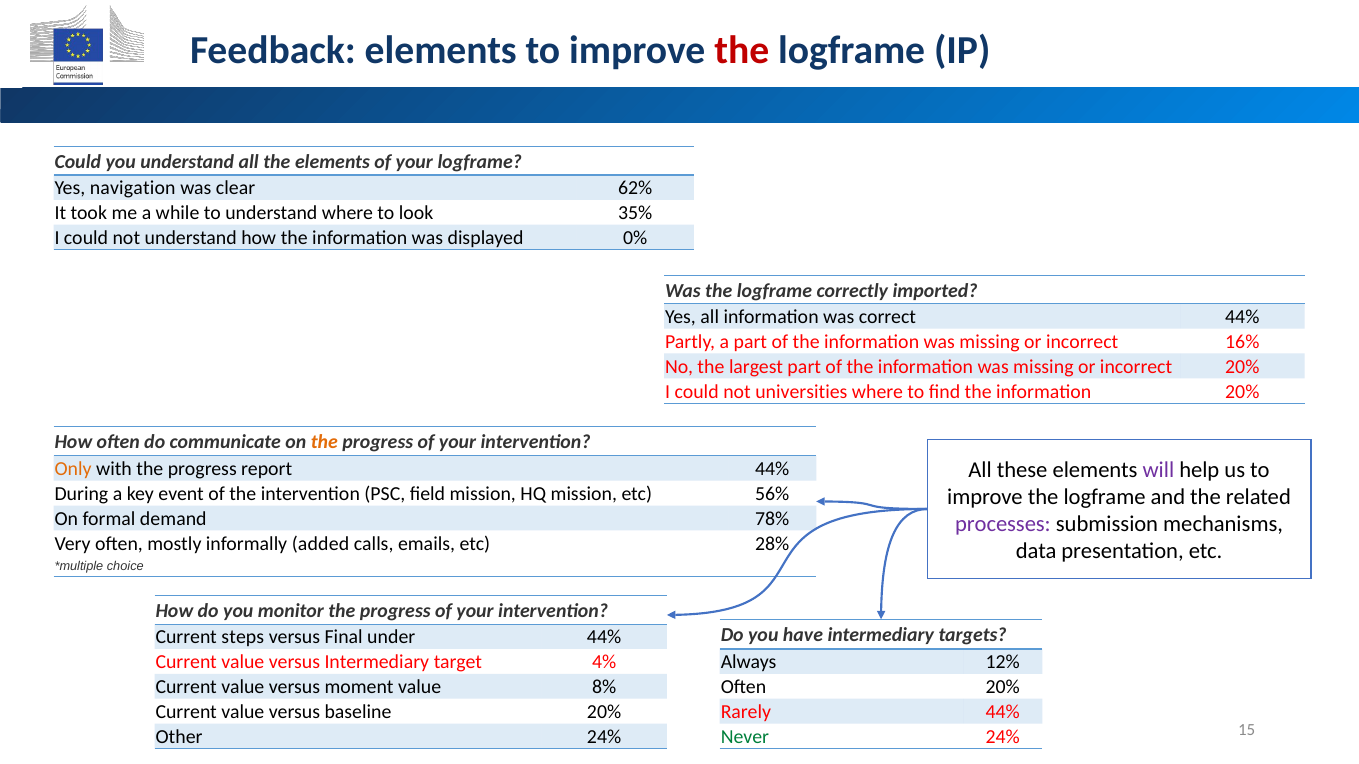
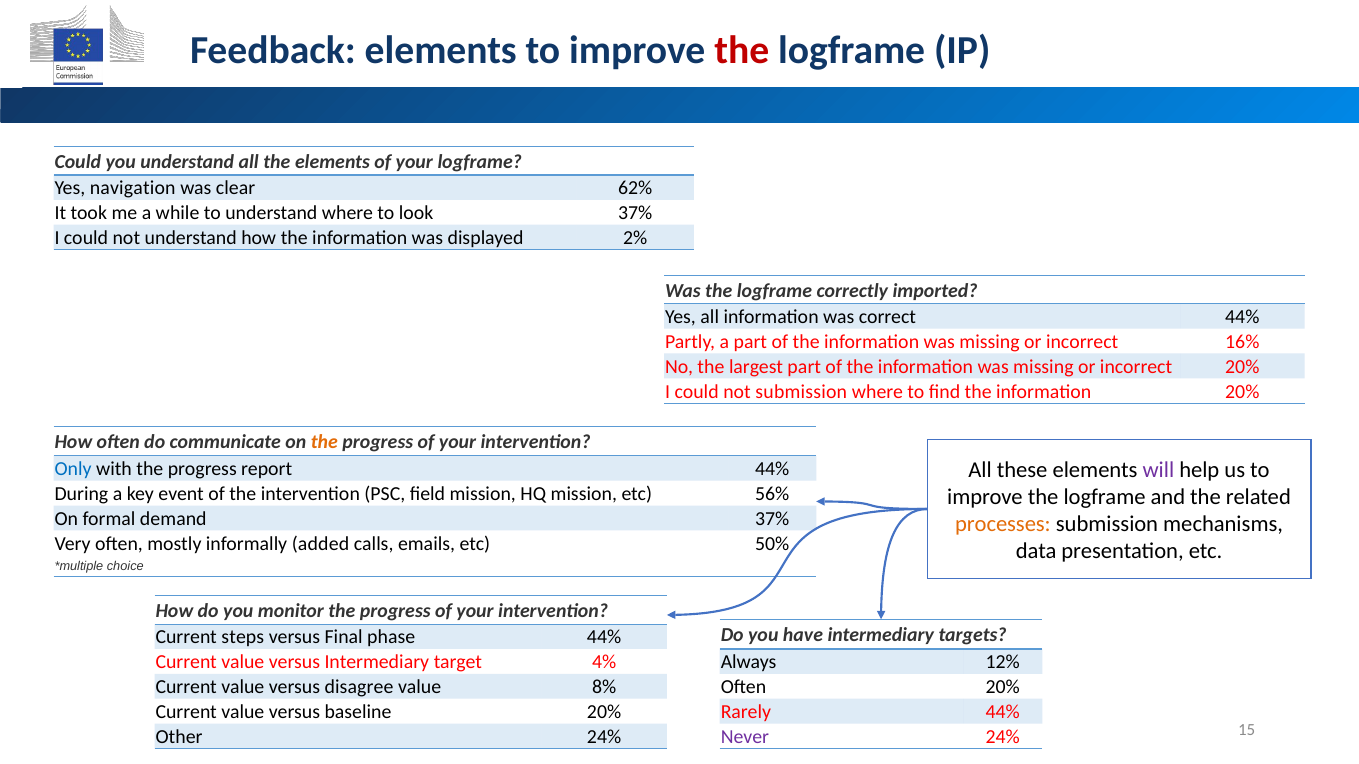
look 35%: 35% -> 37% (635, 213)
0%: 0% -> 2% (635, 238)
not universities: universities -> submission (801, 392)
Only colour: orange -> blue (73, 469)
demand 78%: 78% -> 37% (772, 519)
processes colour: purple -> orange (1003, 524)
28%: 28% -> 50% (772, 544)
under: under -> phase (391, 638)
moment: moment -> disagree (359, 688)
Never colour: green -> purple (745, 737)
